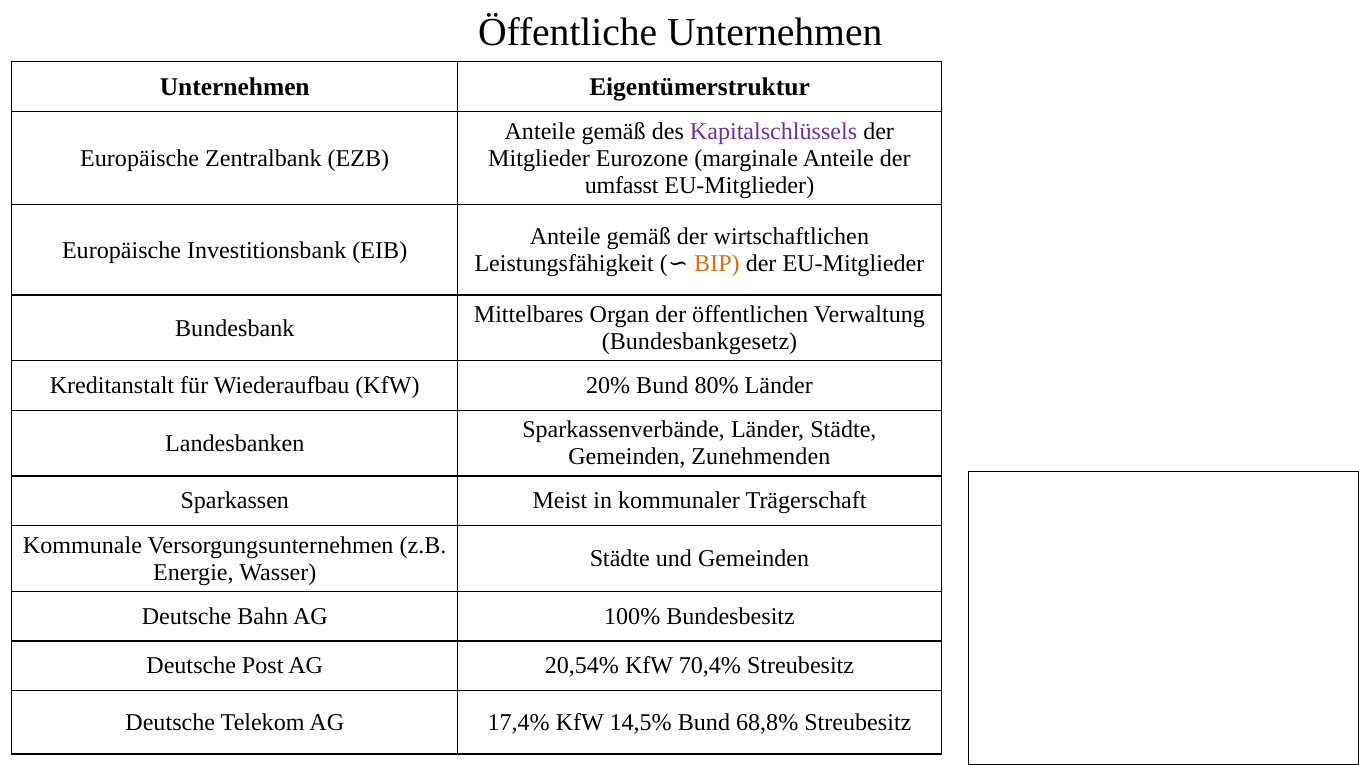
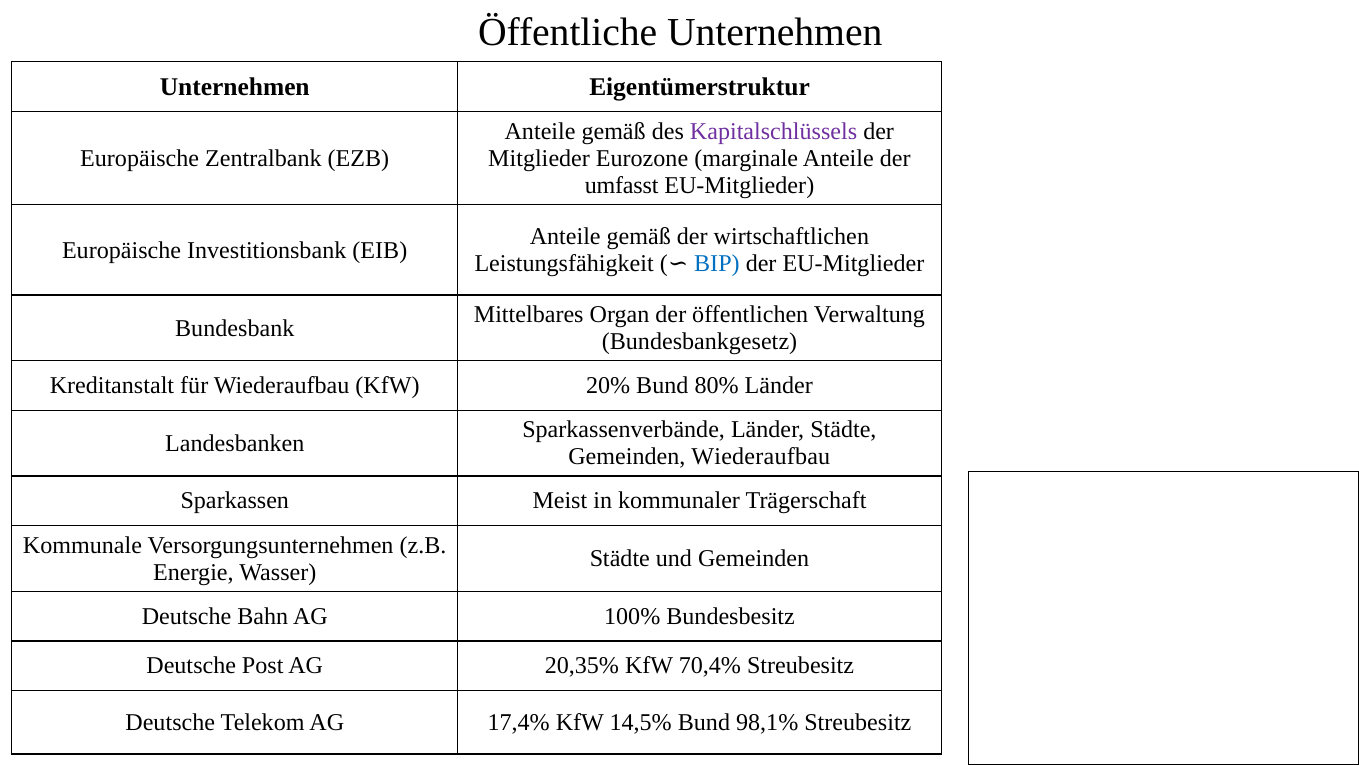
BIP colour: orange -> blue (717, 263)
Gemeinden Zunehmenden: Zunehmenden -> Wiederaufbau (761, 456)
20,54%: 20,54% -> 20,35% (582, 666)
68,8%: 68,8% -> 98,1% (767, 722)
